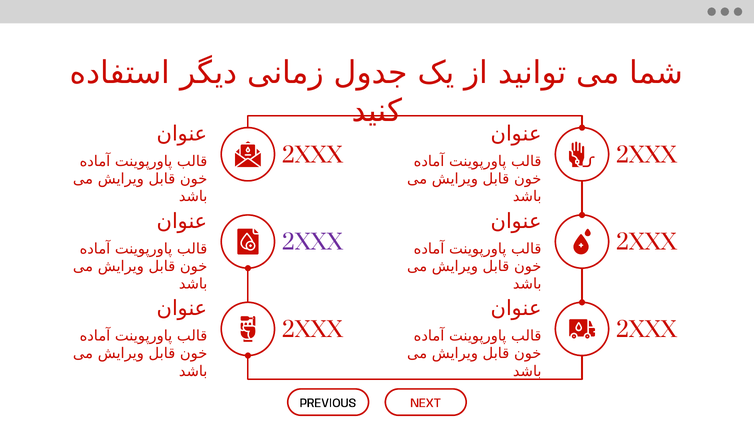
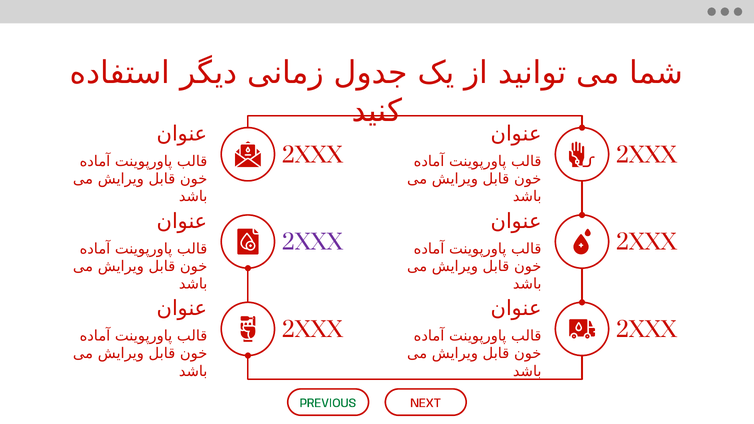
PREVIOUS colour: black -> green (328, 403)
